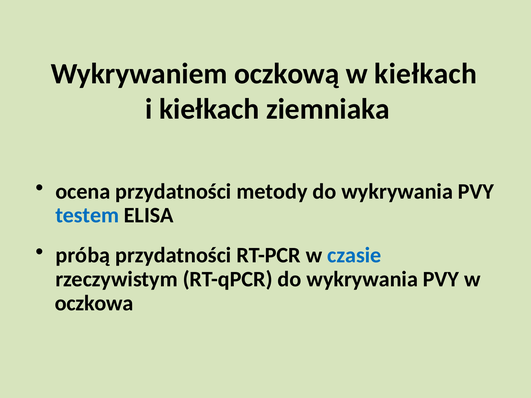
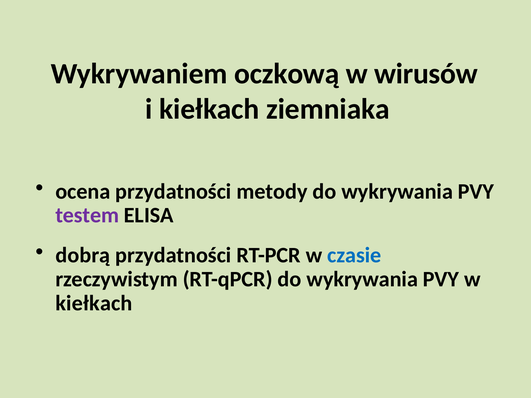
w kiełkach: kiełkach -> wirusów (426, 74)
testem colour: blue -> purple (87, 215)
próbą: próbą -> dobrą (83, 255)
oczkowa: oczkowa -> kiełkach (94, 303)
